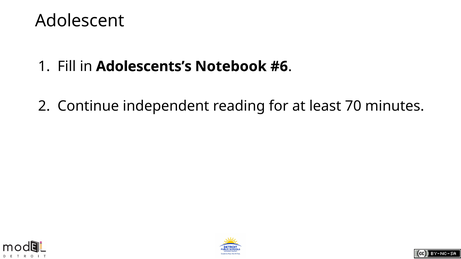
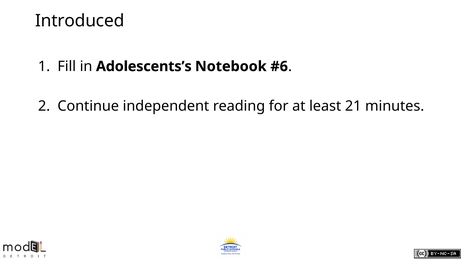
Adolescent: Adolescent -> Introduced (80, 21)
70: 70 -> 21 (353, 106)
